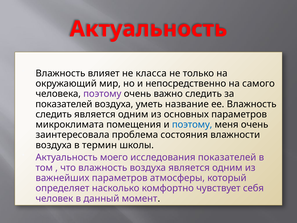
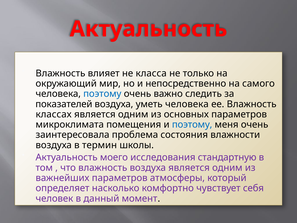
поэтому colour: purple -> blue (102, 94)
уметь название: название -> человека (187, 104)
следить: следить -> классах (54, 114)
исследования показателей: показателей -> стандартную (227, 157)
